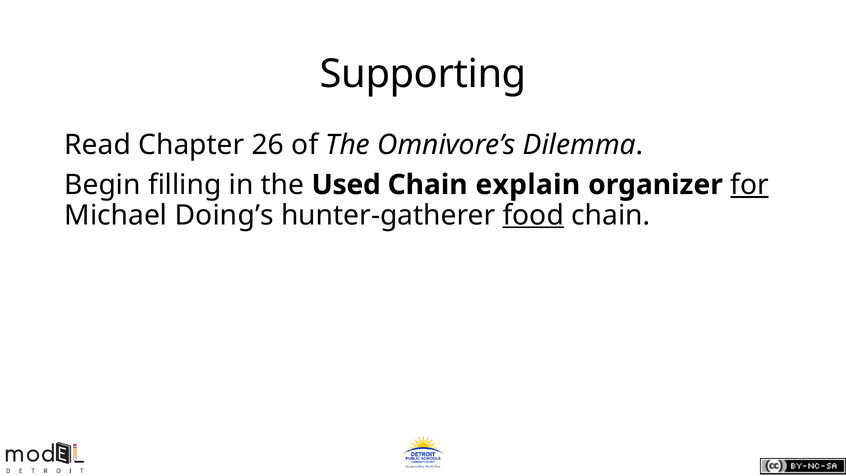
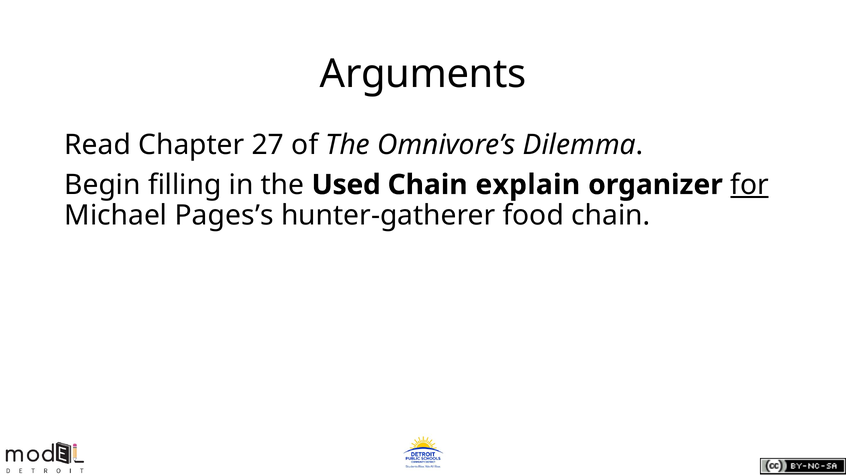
Supporting: Supporting -> Arguments (423, 74)
26: 26 -> 27 (268, 145)
Doing’s: Doing’s -> Pages’s (224, 215)
food underline: present -> none (533, 215)
